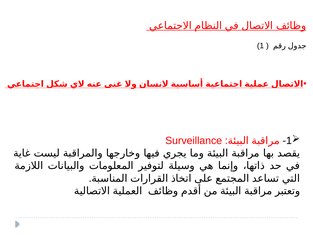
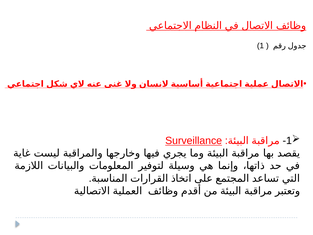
Surveillance underline: none -> present (194, 141)
